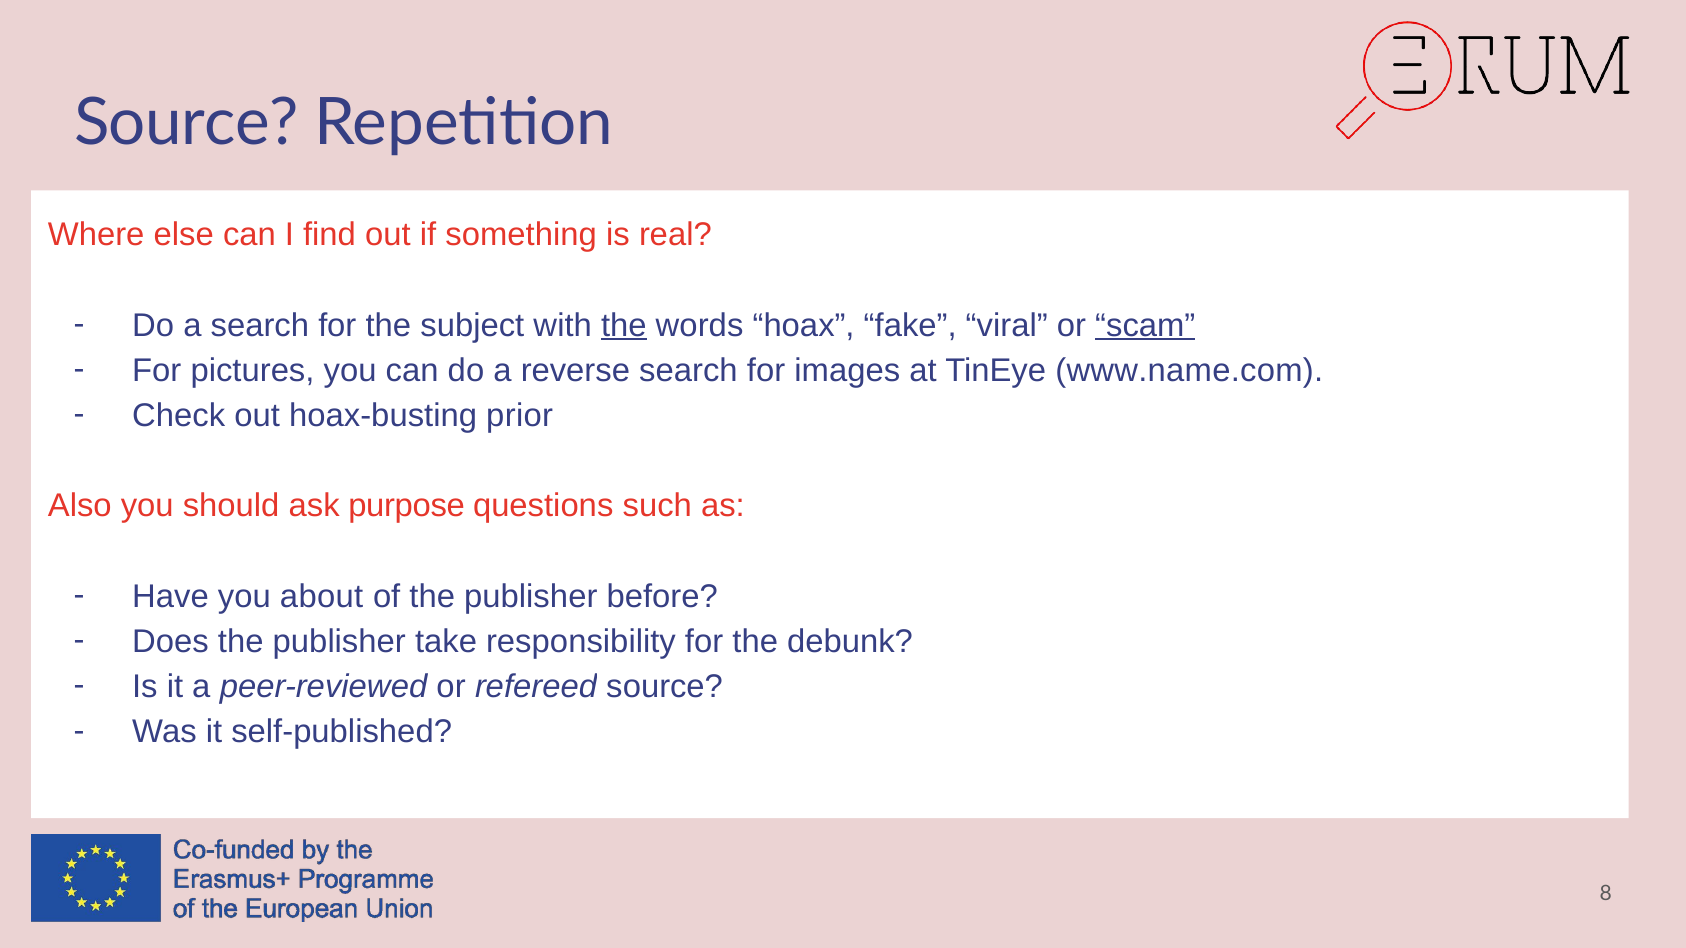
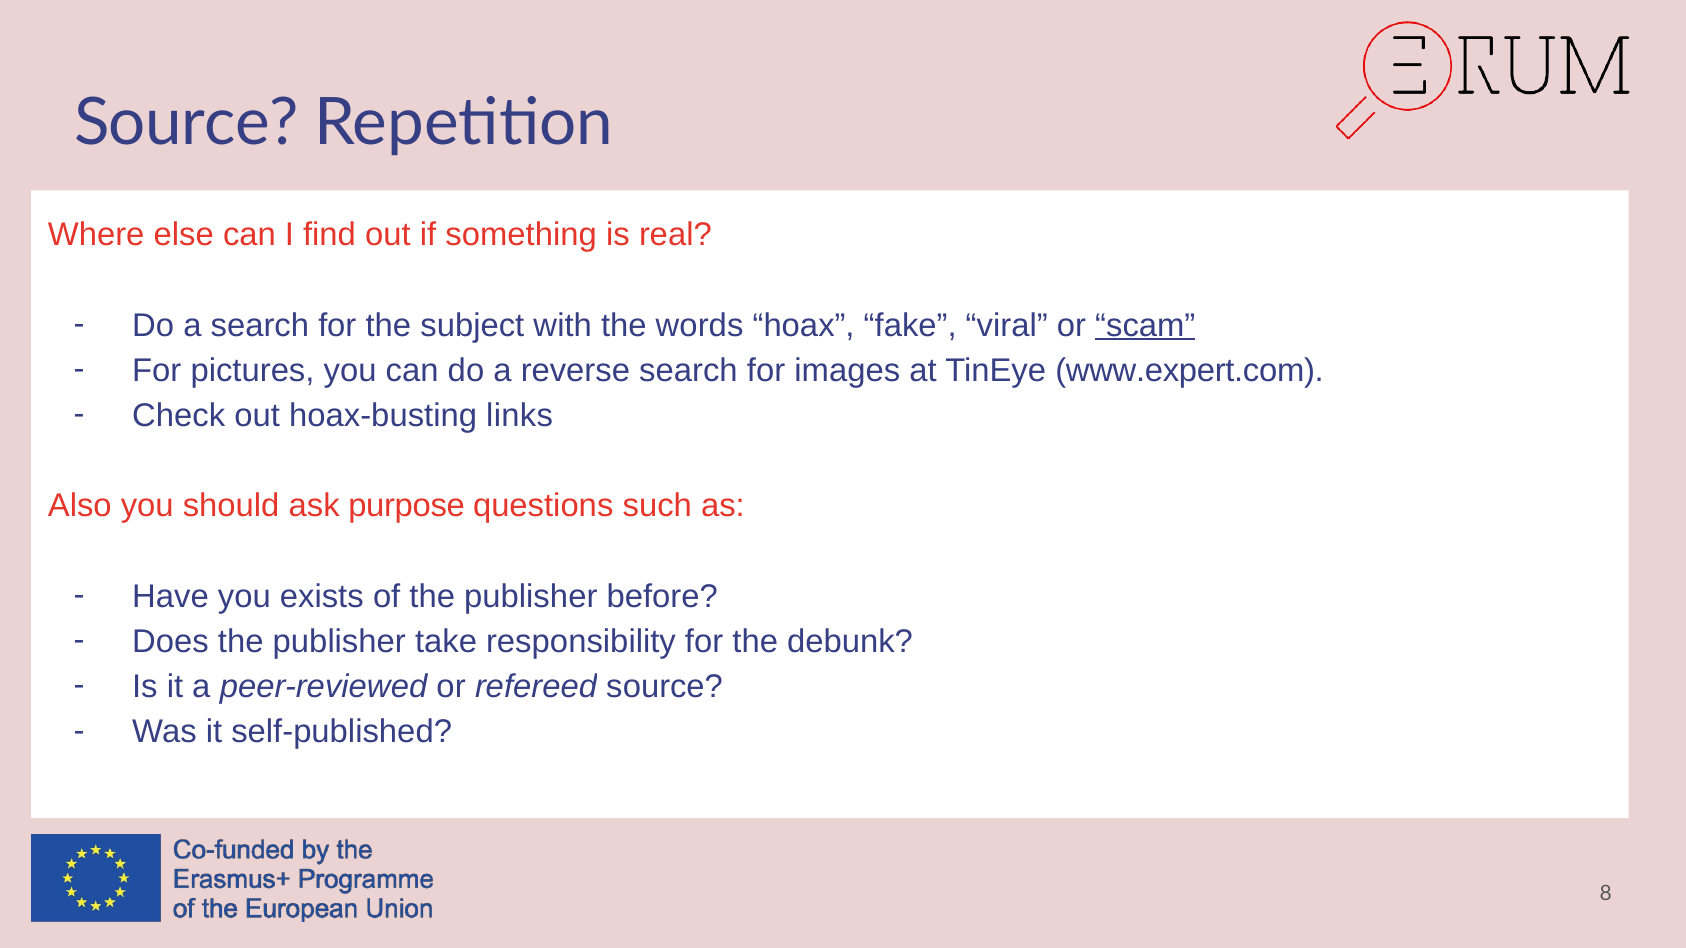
the underline: present -> none (624, 325)
www.name.com: www.name.com -> www.expert.com (1190, 371)
prior: prior -> links (520, 416)
about: about -> exists (322, 597)
